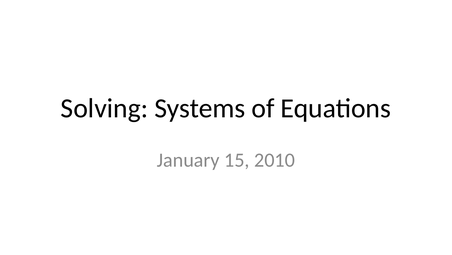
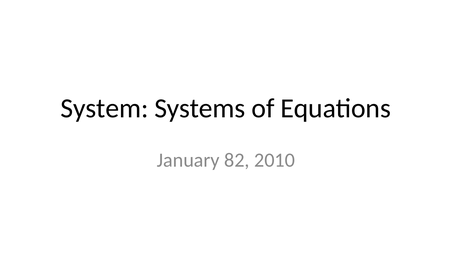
Solving: Solving -> System (105, 108)
15: 15 -> 82 (237, 160)
